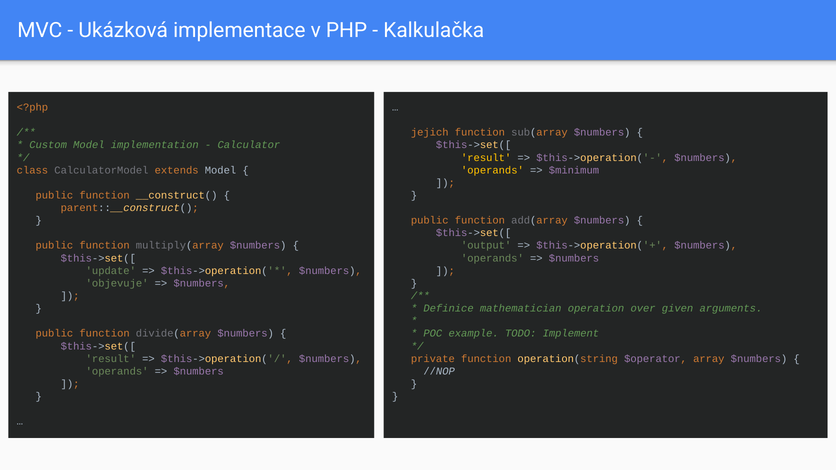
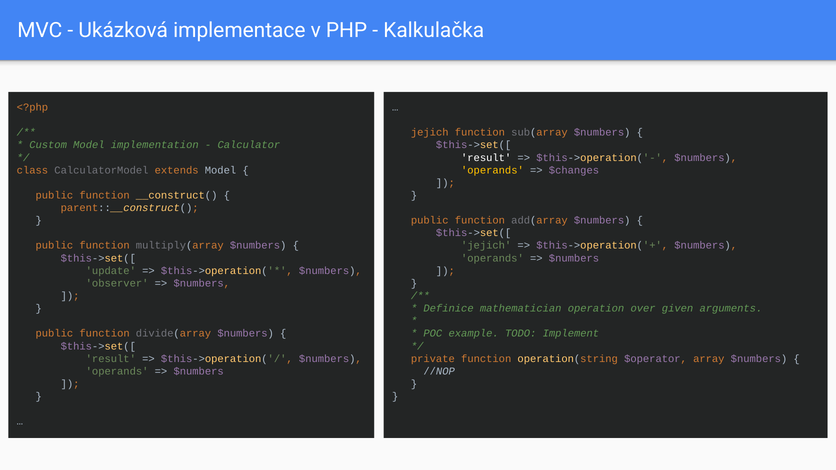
result colour: yellow -> white (486, 158)
$minimum: $minimum -> $changes (574, 170)
output: output -> jejich (486, 246)
objevuje: objevuje -> observer (117, 283)
